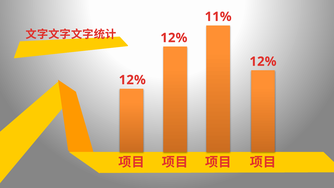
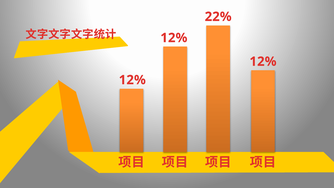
11%: 11% -> 22% (218, 17)
